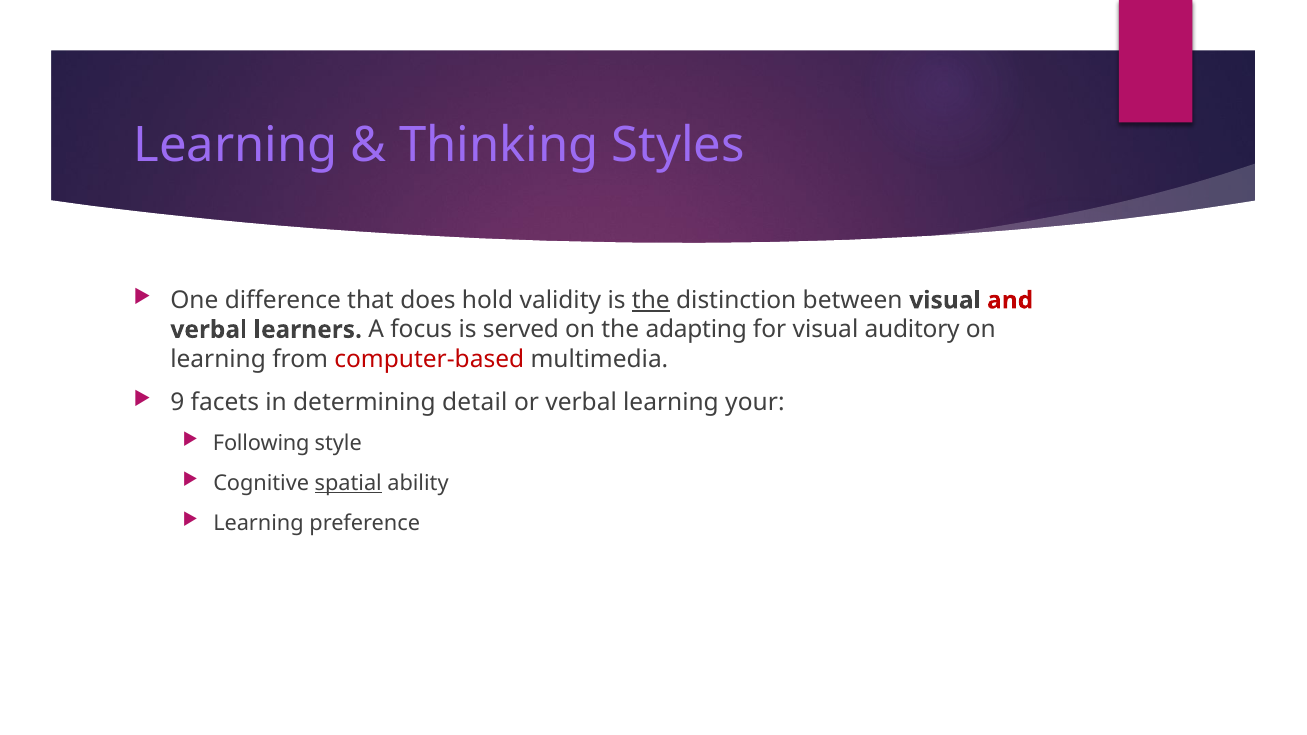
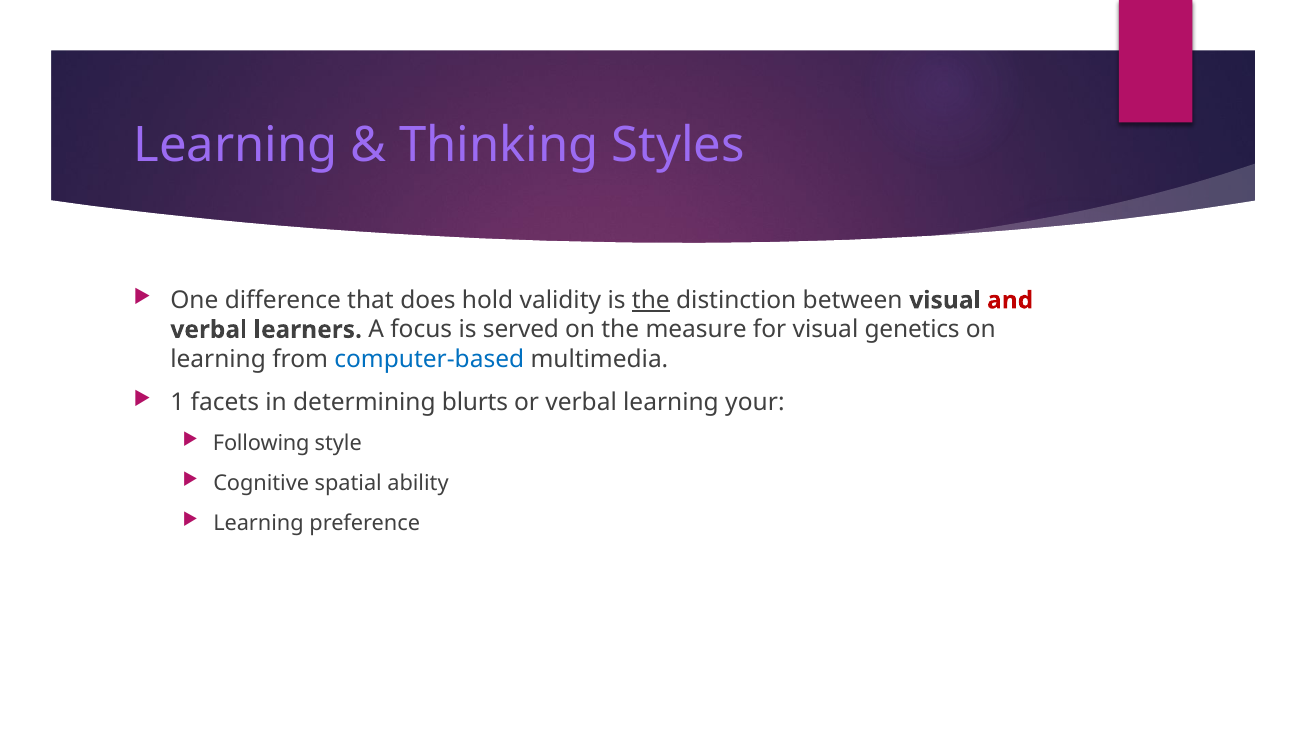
adapting: adapting -> measure (696, 330)
auditory: auditory -> genetics (912, 330)
computer-based colour: red -> blue (429, 359)
9: 9 -> 1 (177, 402)
detail: detail -> blurts (475, 402)
spatial underline: present -> none (348, 483)
